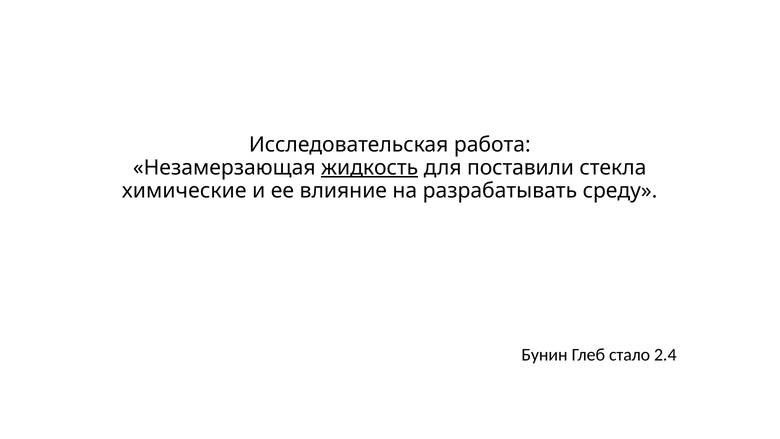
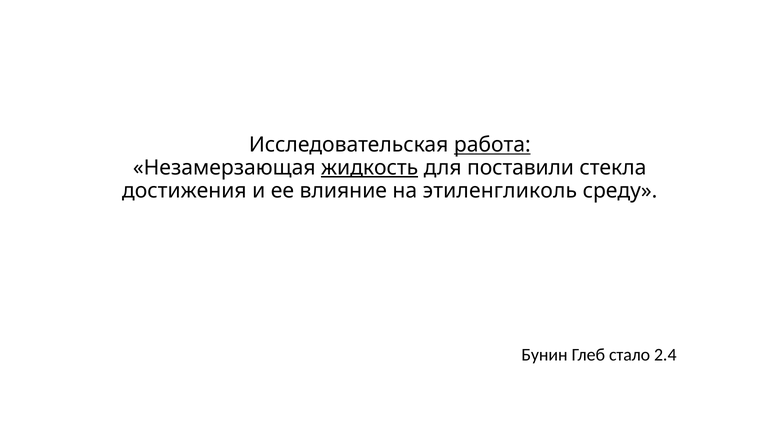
работа underline: none -> present (492, 145)
химические: химические -> достижения (184, 191)
разрабатывать: разрабатывать -> этиленгликоль (500, 191)
